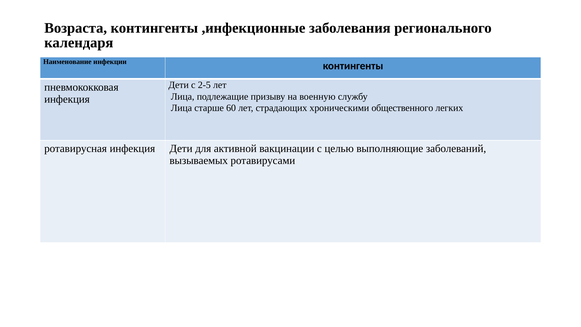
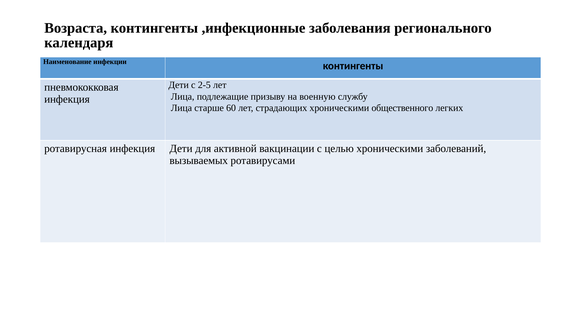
целью выполняющие: выполняющие -> хроническими (390, 149)
